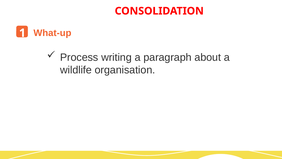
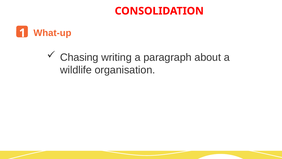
Process: Process -> Chasing (79, 57)
